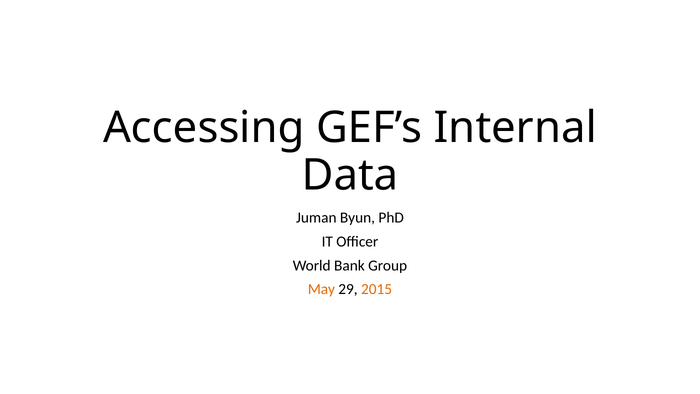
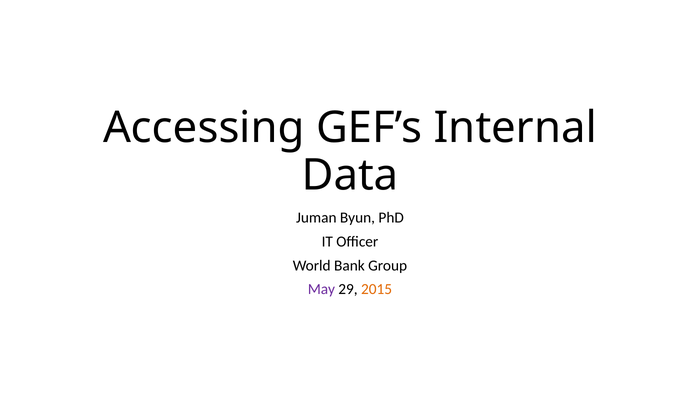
May colour: orange -> purple (321, 289)
